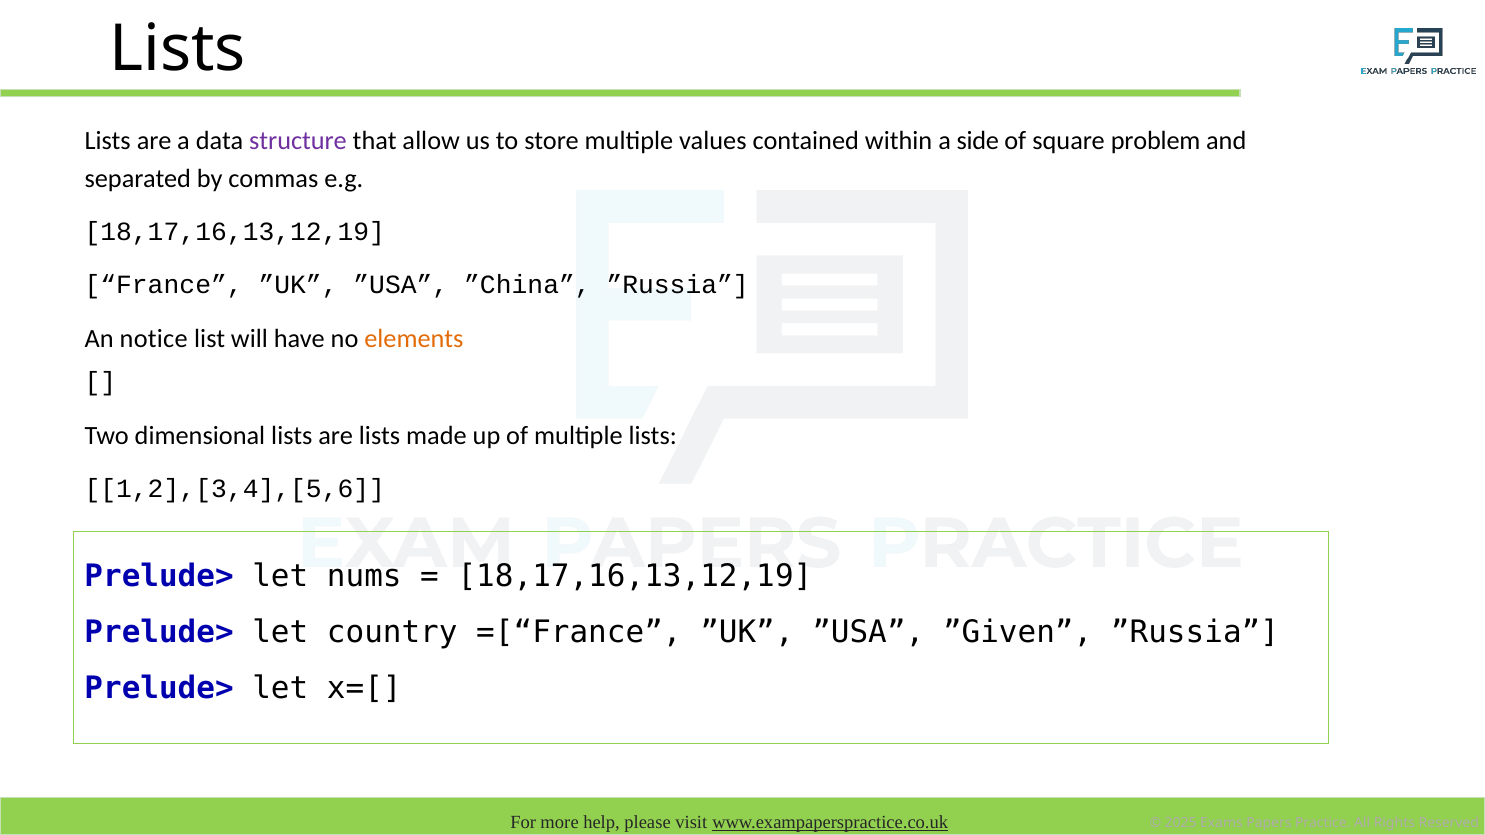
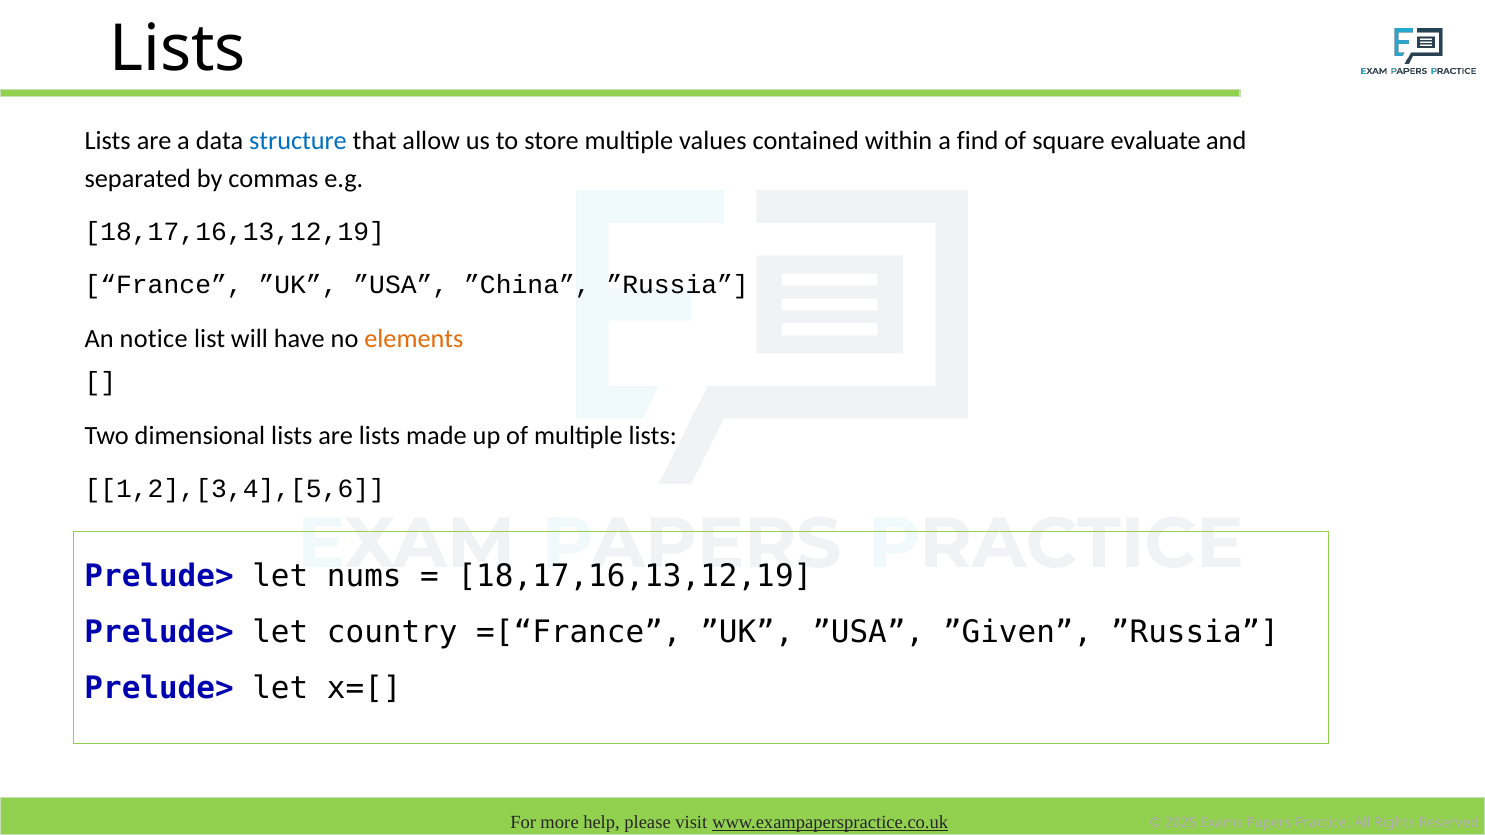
structure colour: purple -> blue (298, 141)
side: side -> find (978, 141)
problem: problem -> evaluate (1156, 141)
